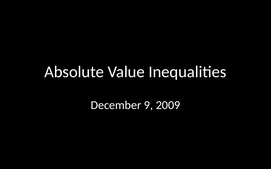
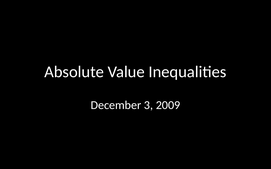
9: 9 -> 3 (149, 105)
